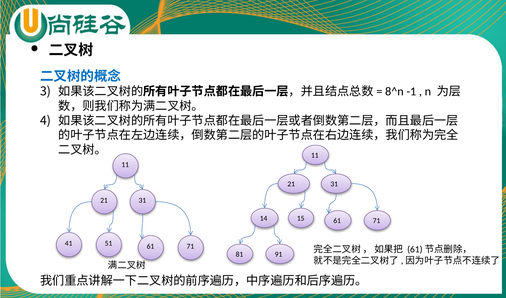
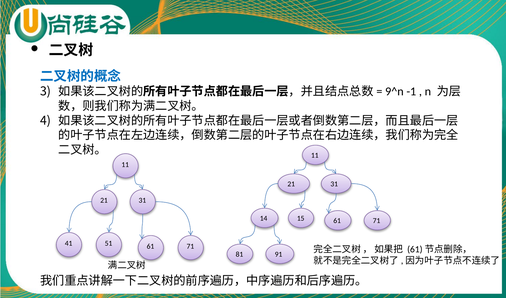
8^n: 8^n -> 9^n (394, 92)
